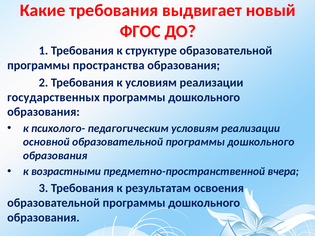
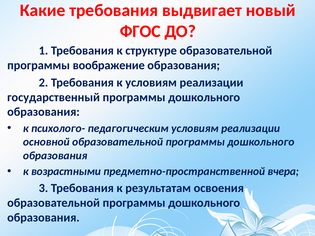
пространства: пространства -> воображение (109, 65)
государственных: государственных -> государственный (54, 97)
